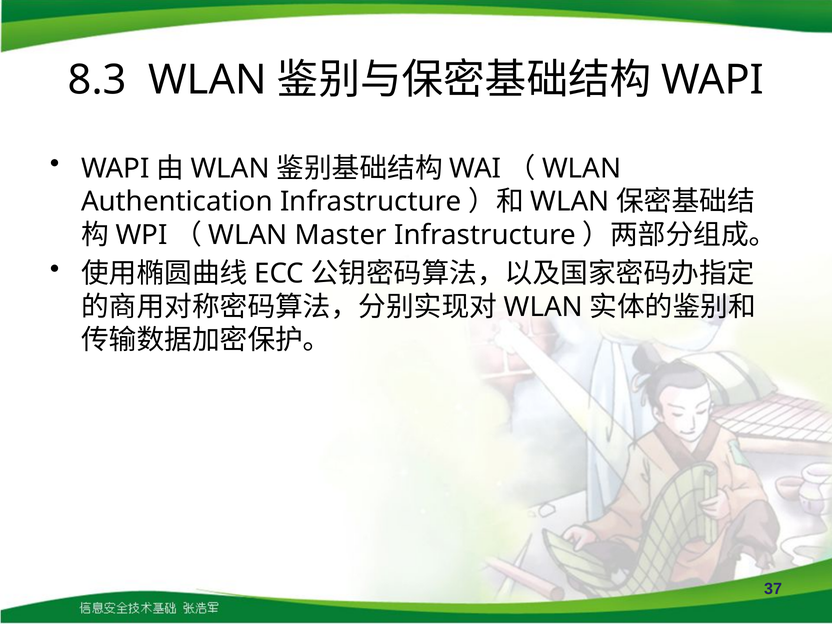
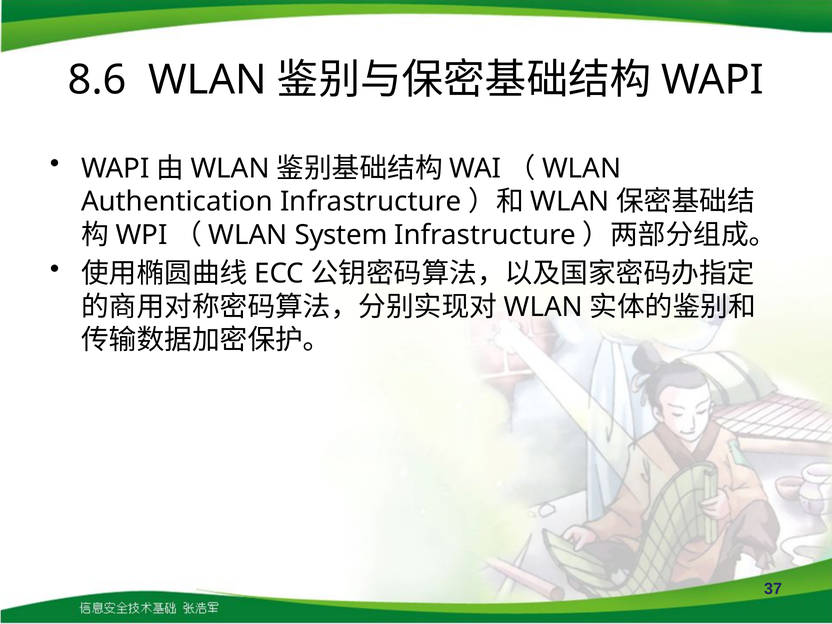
8.3: 8.3 -> 8.6 (97, 80)
Master: Master -> System (341, 235)
